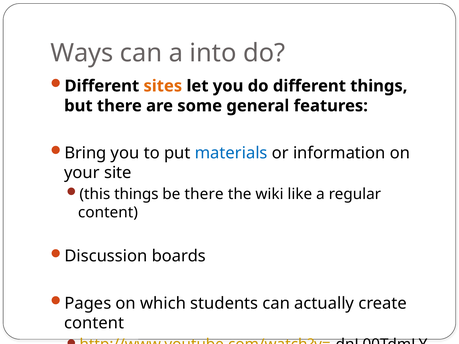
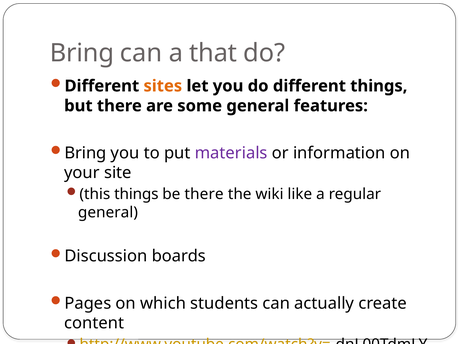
Ways: Ways -> Bring (82, 53)
into: into -> that (213, 53)
materials colour: blue -> purple (231, 153)
content: content -> general (108, 213)
